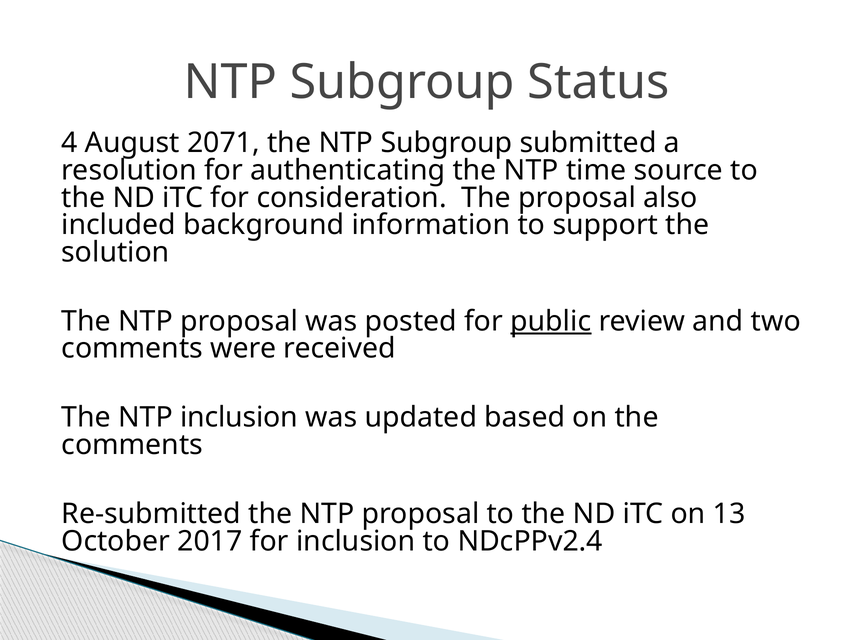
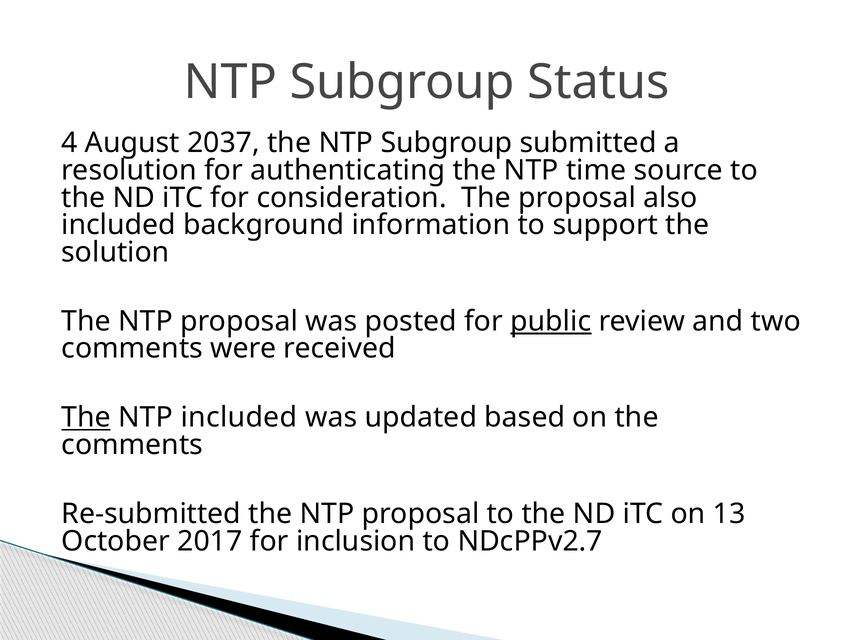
2071: 2071 -> 2037 (223, 143)
The underline: none -> present (86, 418)
NTP inclusion: inclusion -> included (239, 418)
NDcPPv2.4: NDcPPv2.4 -> NDcPPv2.7 (530, 542)
